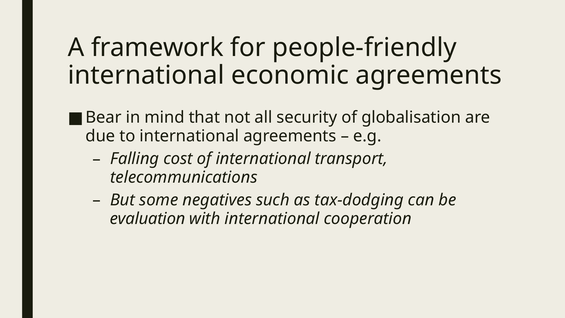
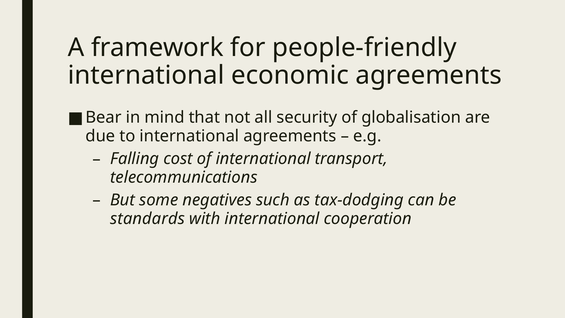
evaluation: evaluation -> standards (148, 218)
